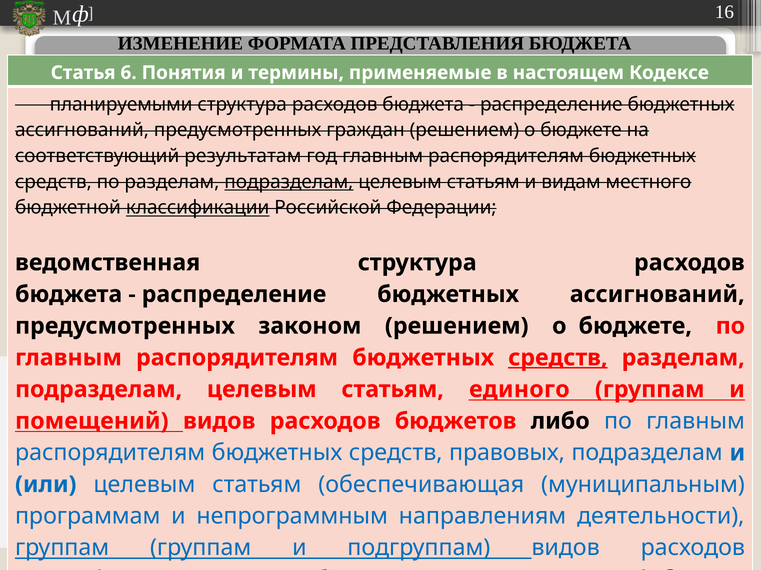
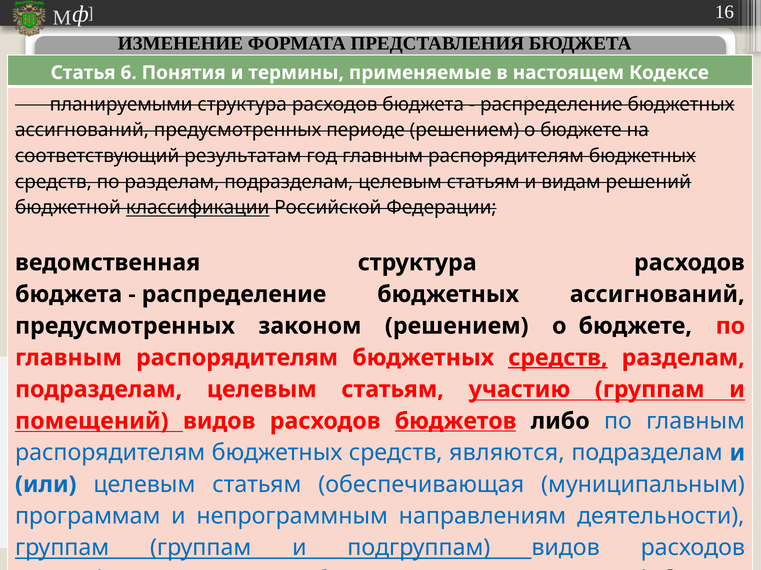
граждан: граждан -> периоде (366, 130)
подразделам underline: present -> none (289, 182)
местного: местного -> решений (648, 182)
единого: единого -> участию (519, 390)
бюджетов underline: none -> present (456, 422)
правовых: правовых -> являются (507, 453)
